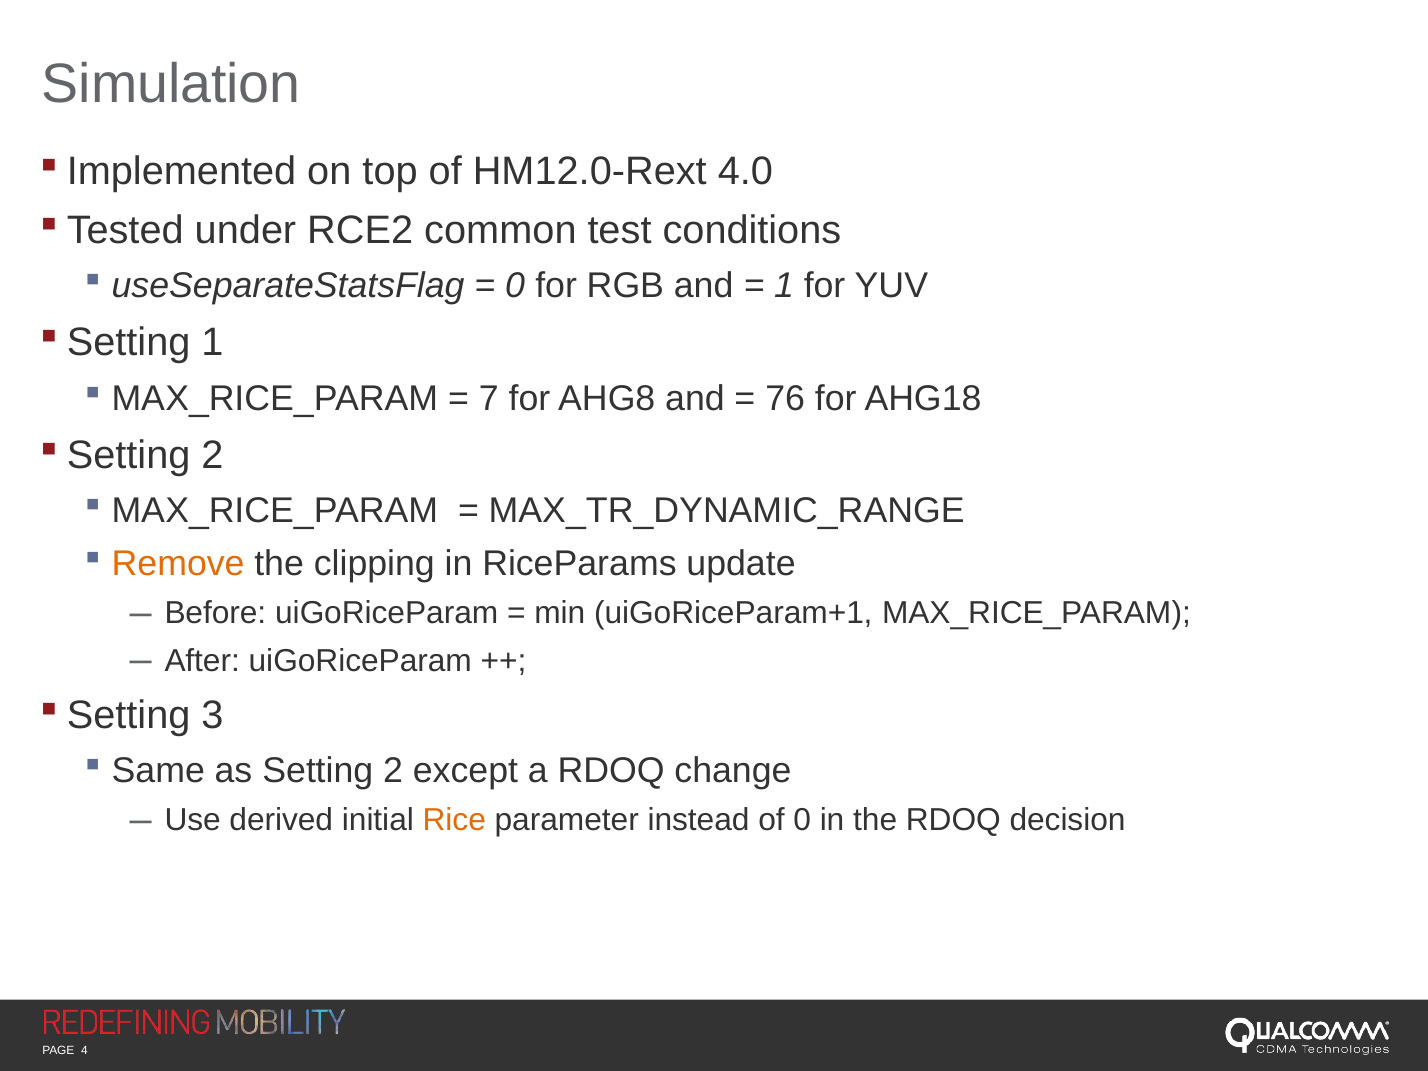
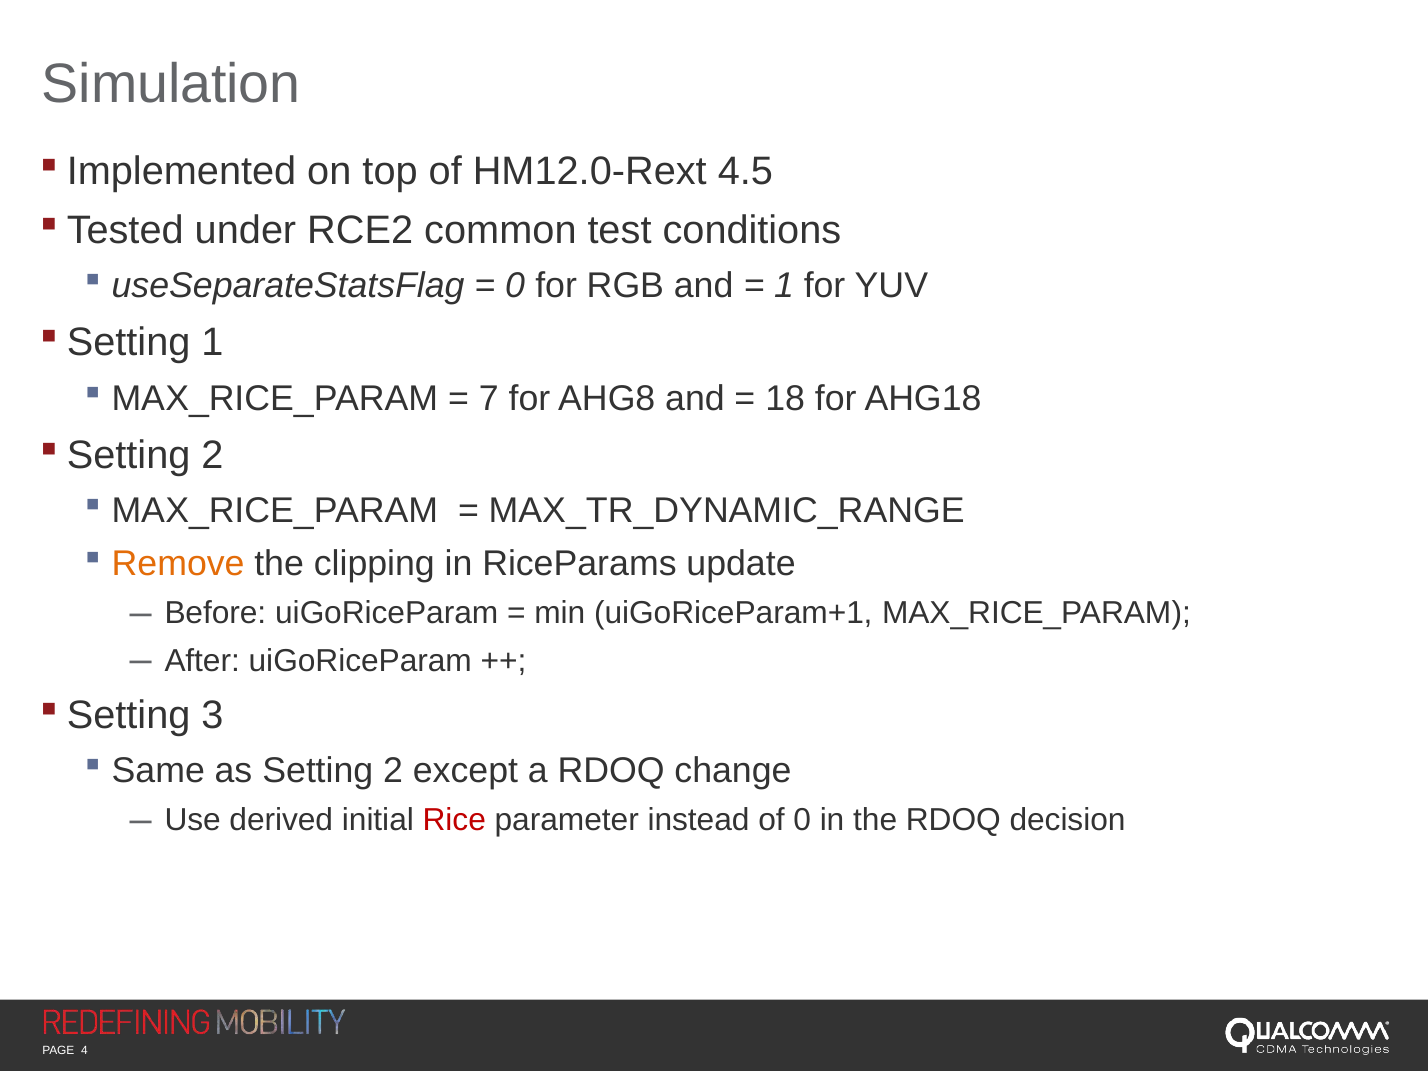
4.0: 4.0 -> 4.5 (745, 171)
76: 76 -> 18 (785, 398)
Rice colour: orange -> red (454, 820)
